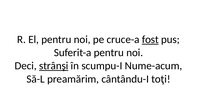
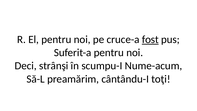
strânşi underline: present -> none (54, 66)
